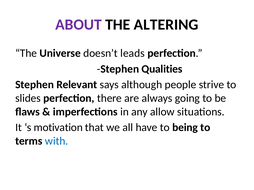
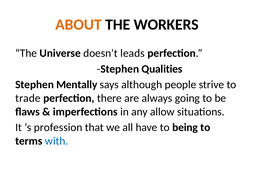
ABOUT colour: purple -> orange (79, 25)
ALTERING: ALTERING -> WORKERS (166, 25)
Relevant: Relevant -> Mentally (77, 85)
slides: slides -> trade (28, 98)
motivation: motivation -> profession (58, 128)
